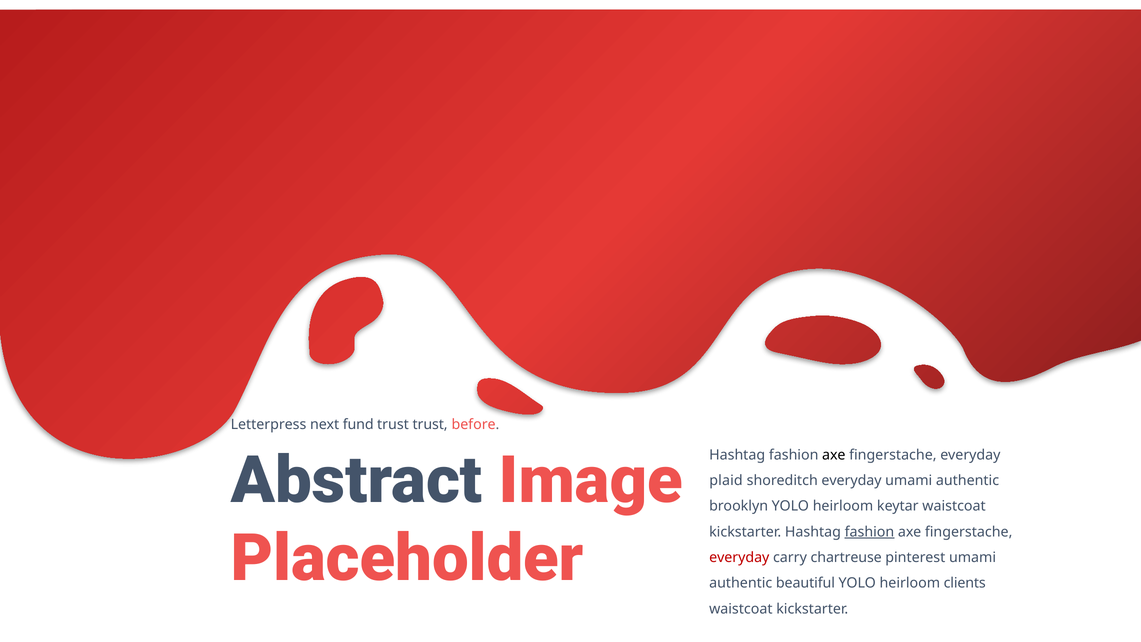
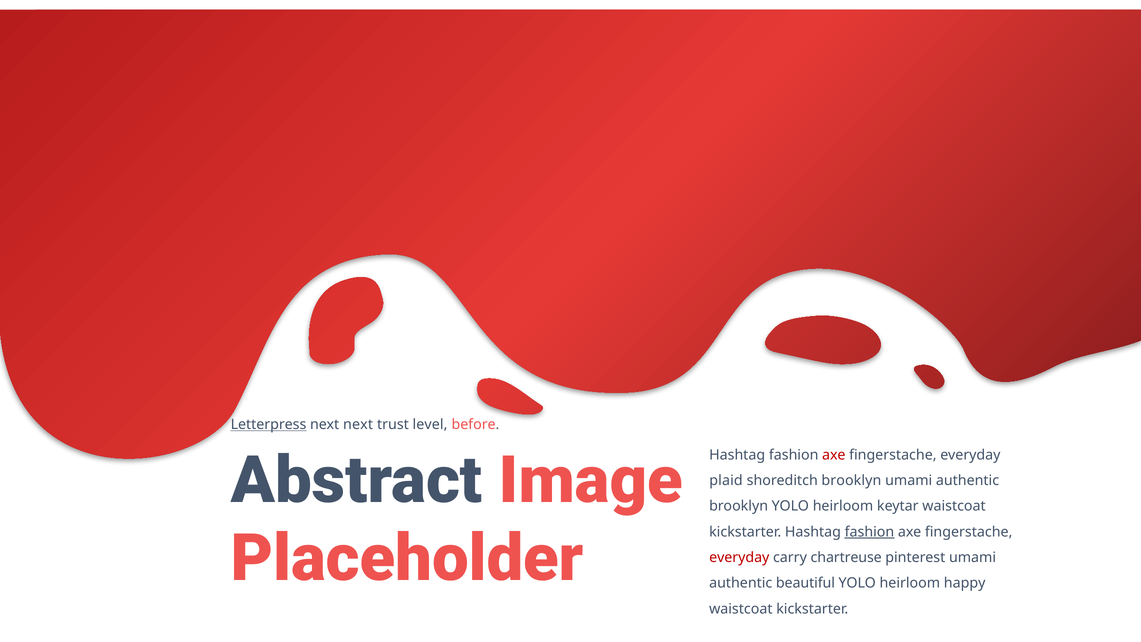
Letterpress underline: none -> present (269, 425)
next fund: fund -> next (358, 425)
trust trust: trust -> level (430, 425)
axe colour: black -> red (834, 455)
shoreditch everyday: everyday -> brooklyn (851, 480)
clients: clients -> happy (965, 583)
